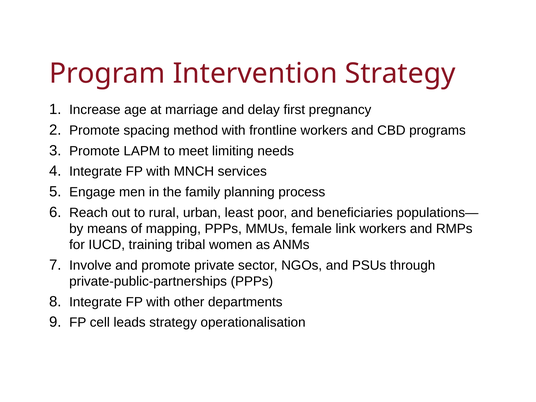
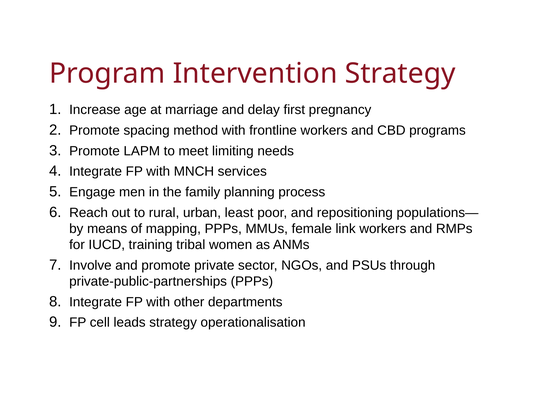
beneficiaries: beneficiaries -> repositioning (355, 213)
